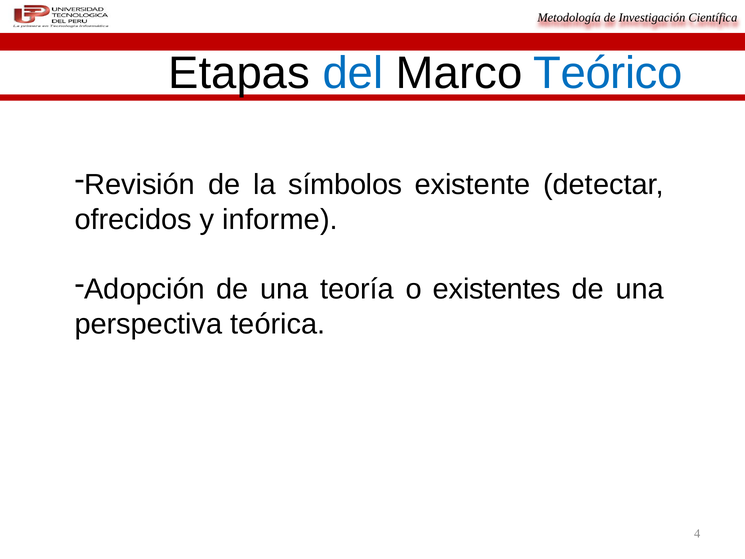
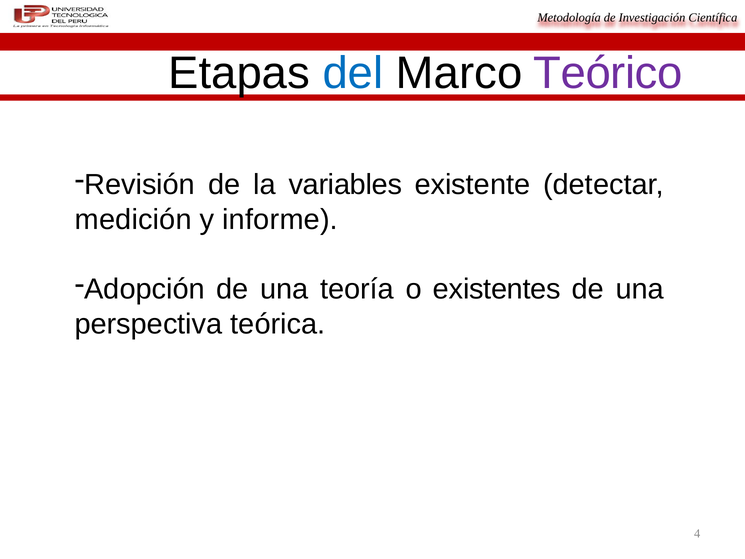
Teórico colour: blue -> purple (608, 73)
símbolos: símbolos -> variables (345, 185)
ofrecidos: ofrecidos -> medición (133, 220)
